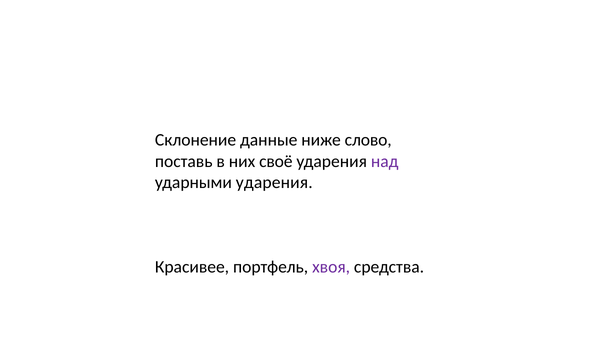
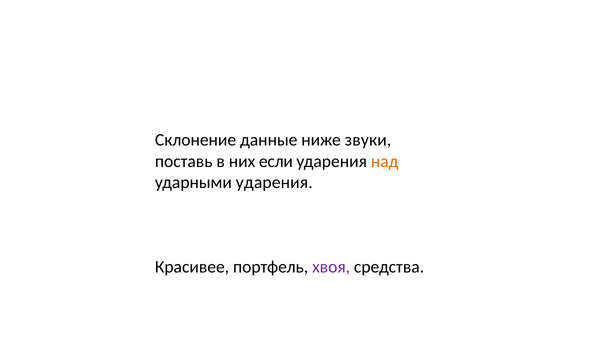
слово: слово -> звуки (368, 140)
своё: своё -> если (276, 161)
над colour: purple -> orange (385, 161)
